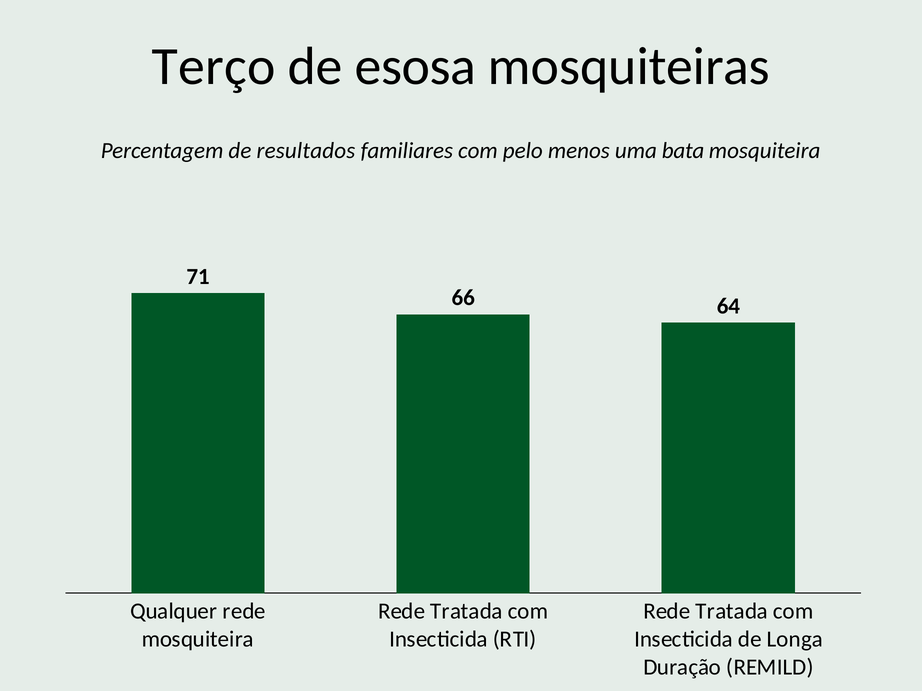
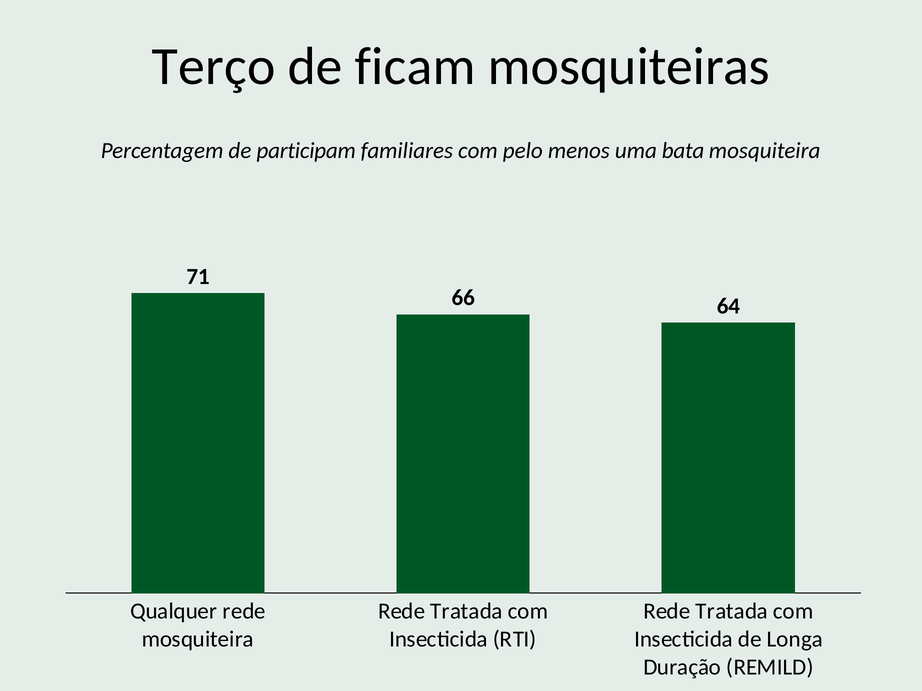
esosa: esosa -> ficam (415, 66)
resultados: resultados -> participam (306, 151)
